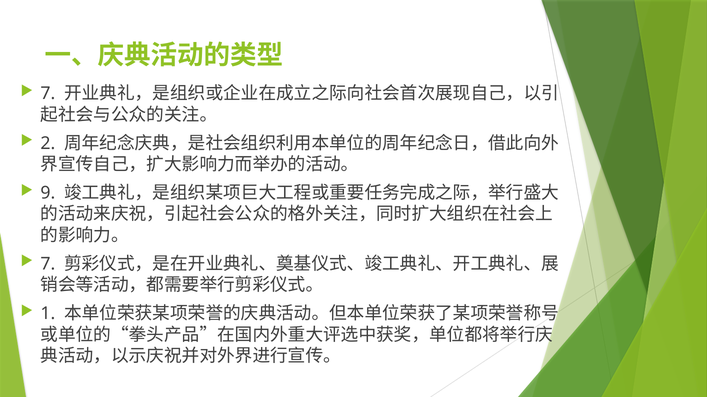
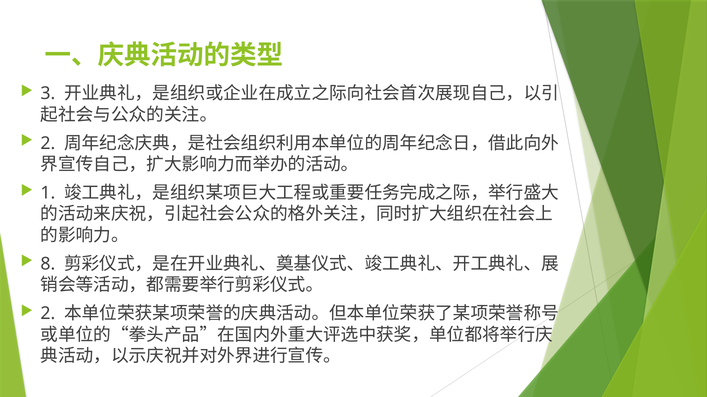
7: 7 -> 3 (48, 94)
9: 9 -> 1 (48, 193)
7: 7 -> 8 (48, 264)
1: 1 -> 2 (48, 314)
